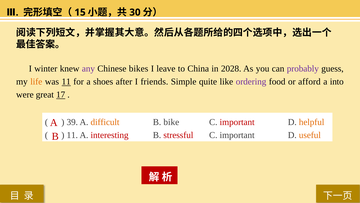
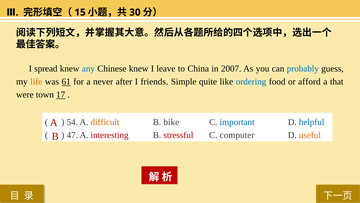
winter: winter -> spread (46, 69)
any colour: purple -> blue (88, 69)
Chinese bikes: bikes -> knew (139, 69)
2028: 2028 -> 2007 (231, 69)
probably colour: purple -> blue (303, 69)
was 11: 11 -> 61 (66, 81)
shoes: shoes -> never (103, 81)
ordering colour: purple -> blue (251, 81)
into: into -> that (337, 81)
great: great -> town (45, 94)
39: 39 -> 54 (72, 122)
important colour: red -> blue (237, 122)
helpful colour: orange -> blue (312, 122)
11: 11 -> 47 (72, 135)
important: important -> computer (237, 135)
